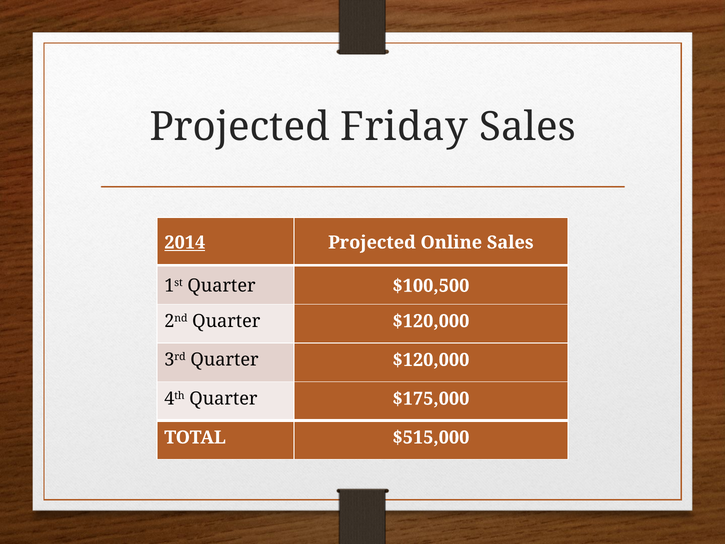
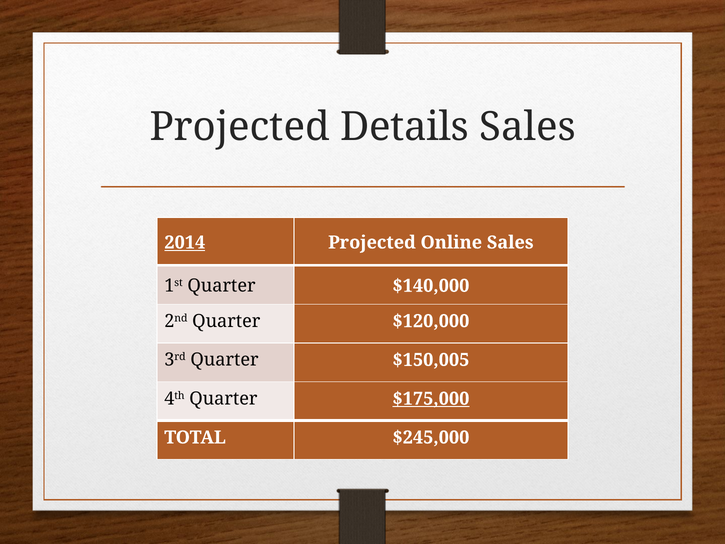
Friday: Friday -> Details (405, 127)
$100,500: $100,500 -> $140,000 (431, 286)
3rd Quarter $120,000: $120,000 -> $150,005 (431, 360)
$175,000 underline: none -> present (431, 399)
$515,000: $515,000 -> $245,000 (431, 437)
